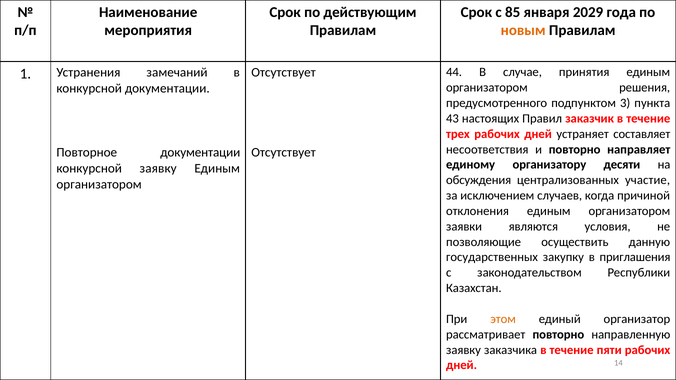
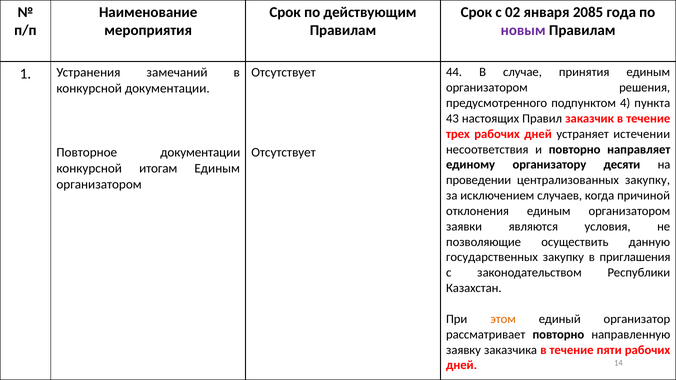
85: 85 -> 02 (513, 12)
2029: 2029 -> 2085 (588, 12)
новым colour: orange -> purple (523, 31)
3: 3 -> 4 (625, 103)
составляет: составляет -> истечении (642, 134)
конкурсной заявку: заявку -> итогам (158, 169)
обсуждения: обсуждения -> проведении (479, 180)
централизованных участие: участие -> закупку (648, 180)
